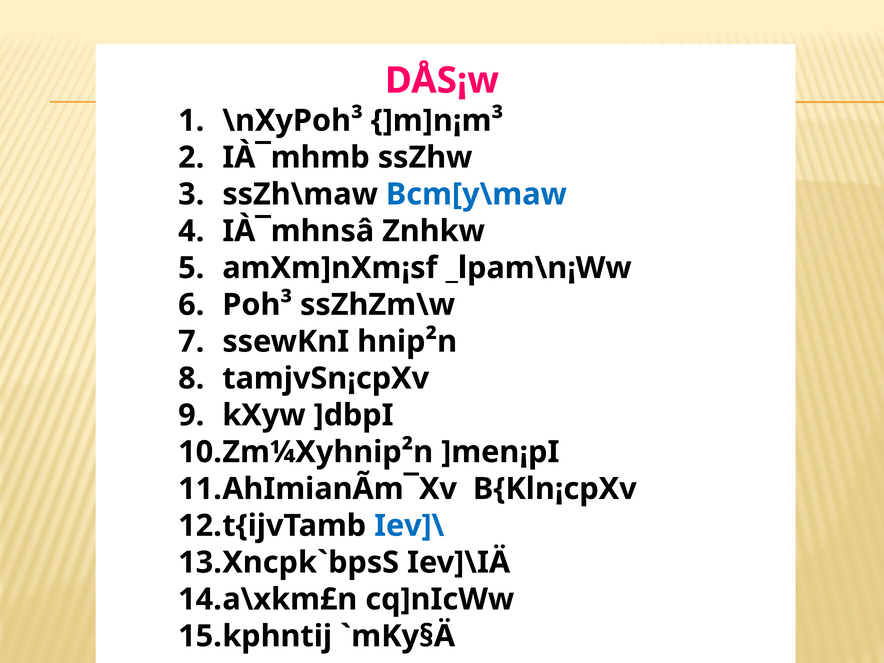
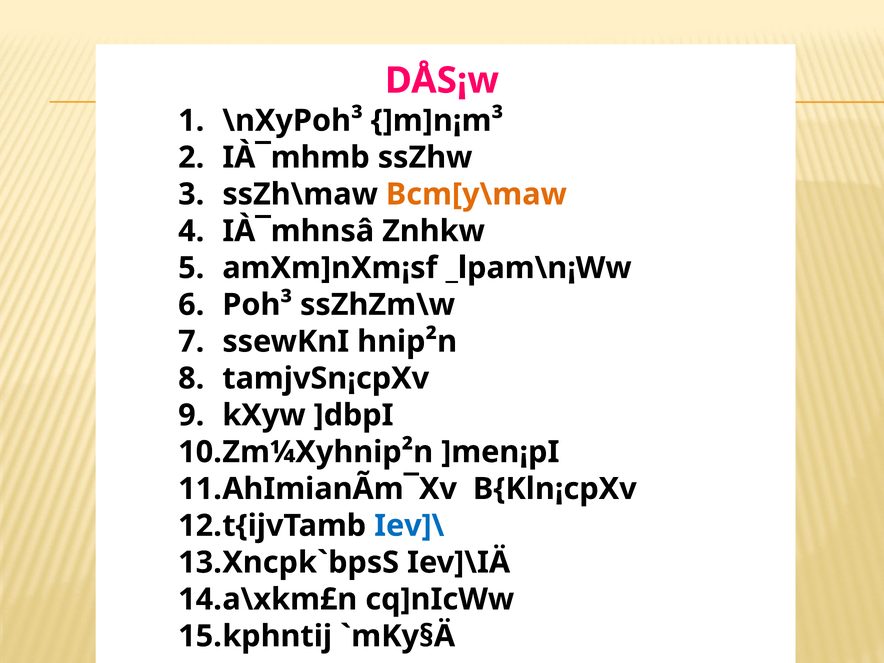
Bcm[y\maw colour: blue -> orange (476, 194)
